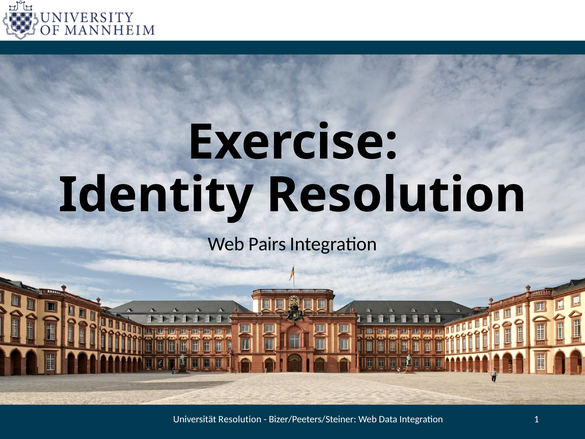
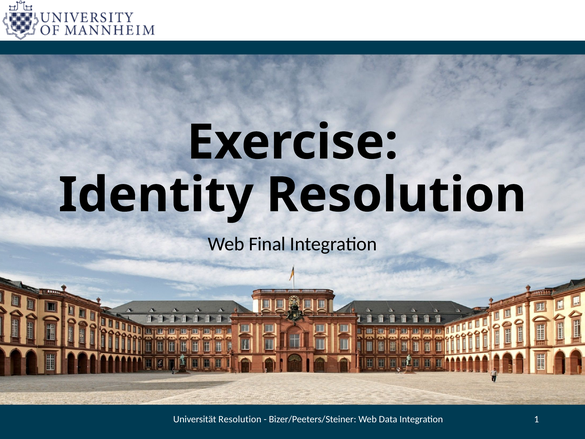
Pairs: Pairs -> Final (267, 244)
